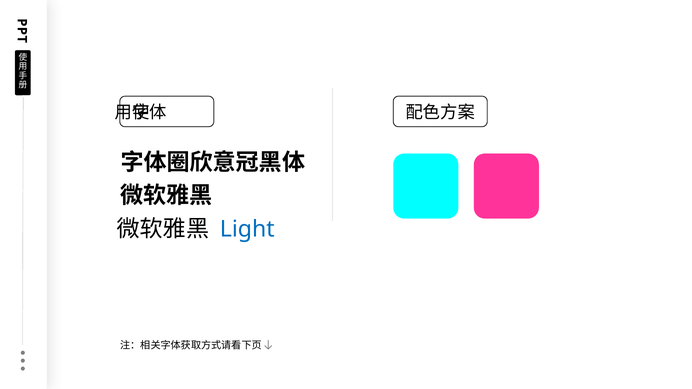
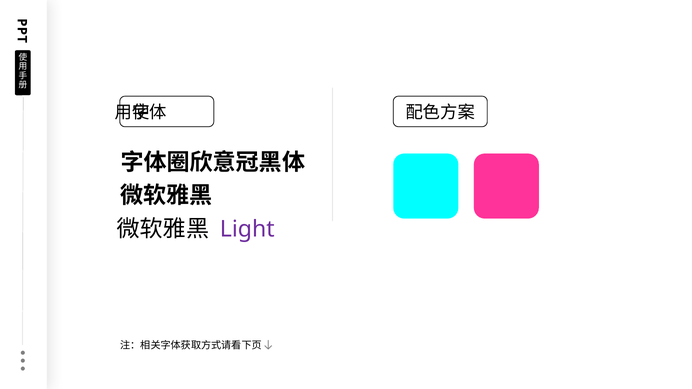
Light colour: blue -> purple (247, 229)
